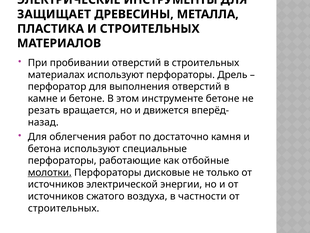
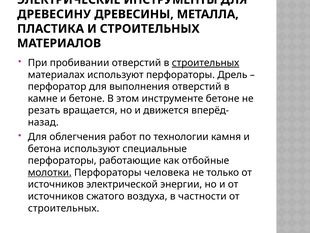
ЗАЩИЩАЕТ: ЗАЩИЩАЕТ -> ДРЕВЕСИНУ (54, 14)
строительных underline: none -> present (206, 63)
достаточно: достаточно -> технологии (181, 137)
дисковые: дисковые -> человека (167, 172)
